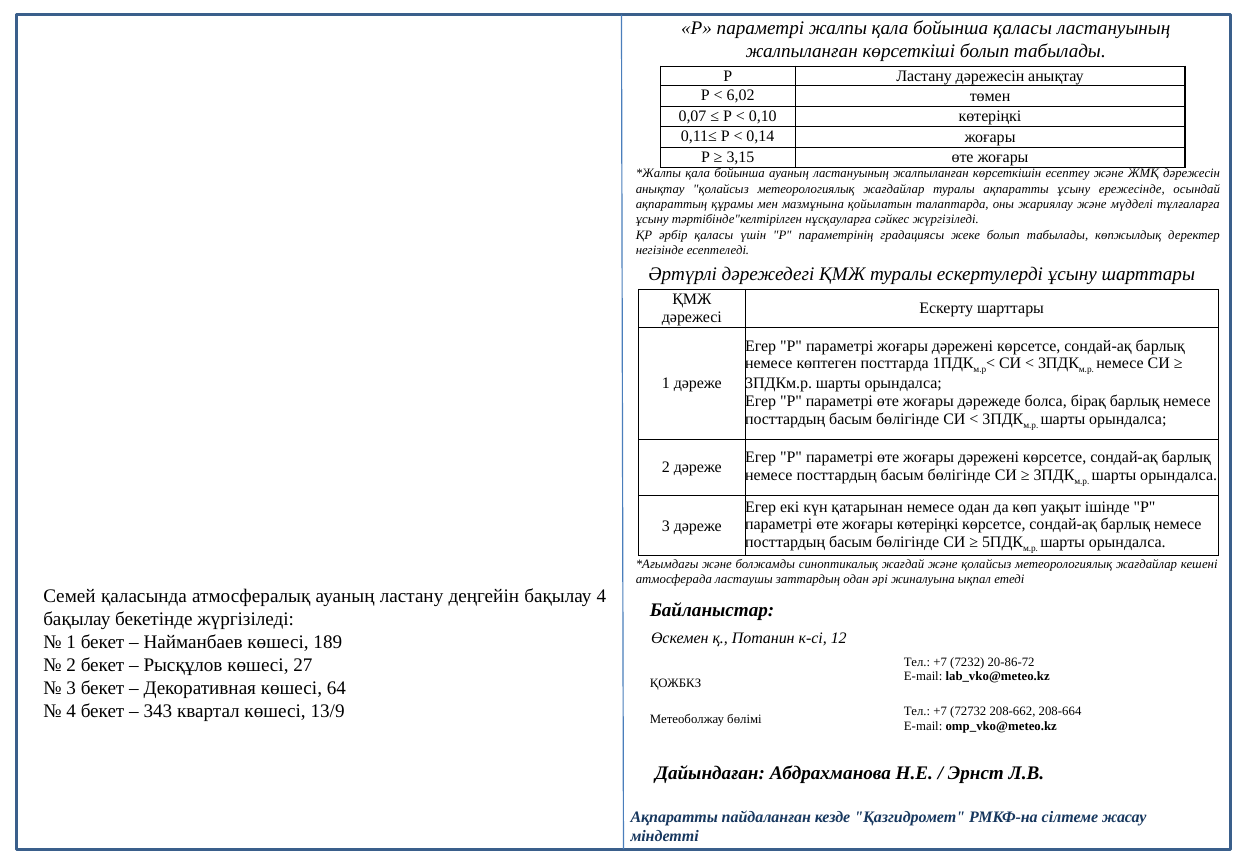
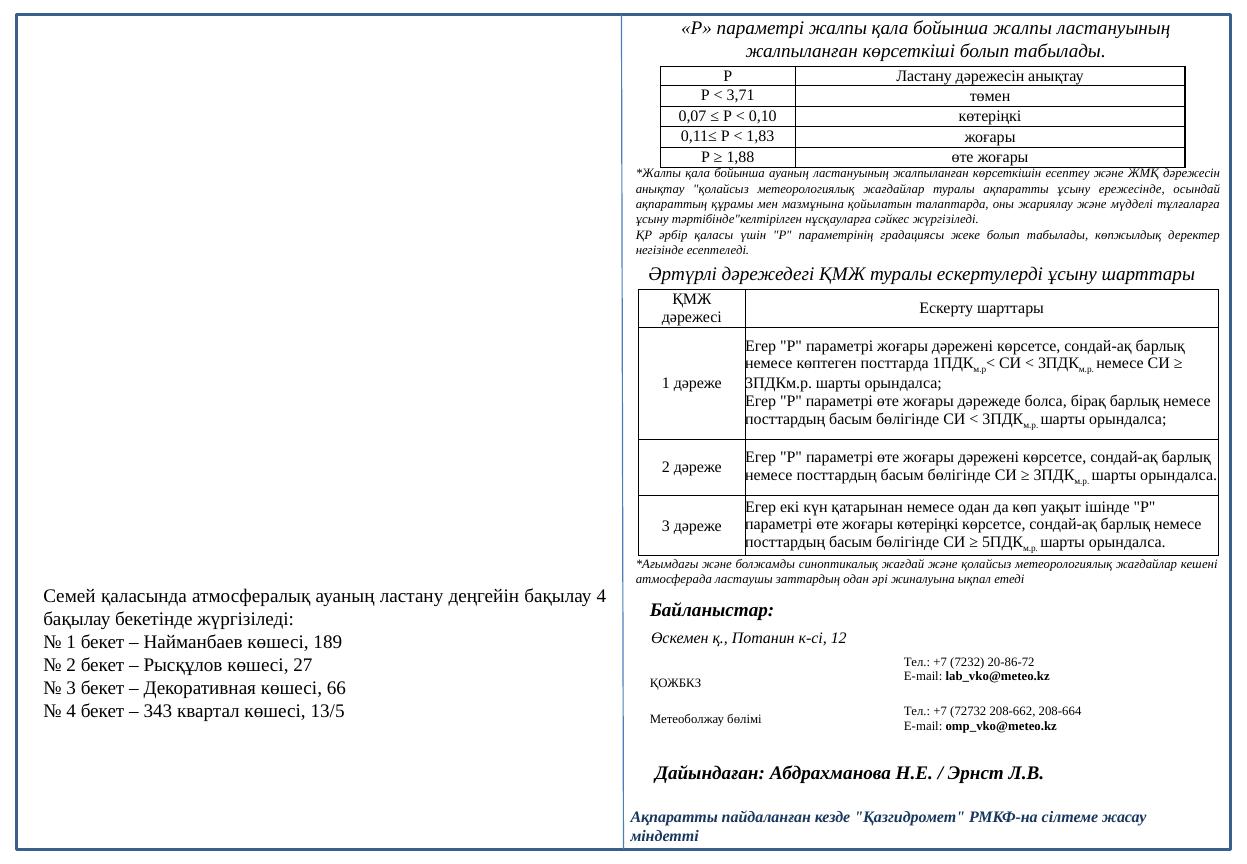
бойынша қаласы: қаласы -> жалпы (1023, 28)
6,02: 6,02 -> 3,71 (741, 95)
0,14: 0,14 -> 1,83 (760, 137)
3,15: 3,15 -> 1,88 (740, 157)
64: 64 -> 66 (336, 688)
13/9: 13/9 -> 13/5 (328, 711)
